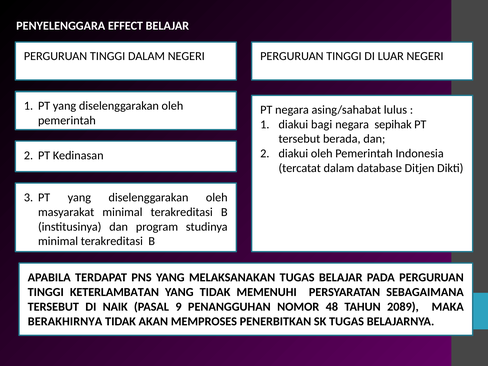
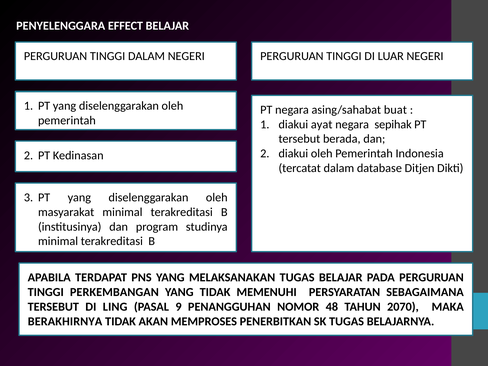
lulus: lulus -> buat (395, 110)
bagi: bagi -> ayat (322, 124)
KETERLAMBATAN: KETERLAMBATAN -> PERKEMBANGAN (114, 292)
NAIK: NAIK -> LING (115, 307)
2089: 2089 -> 2070 (403, 307)
